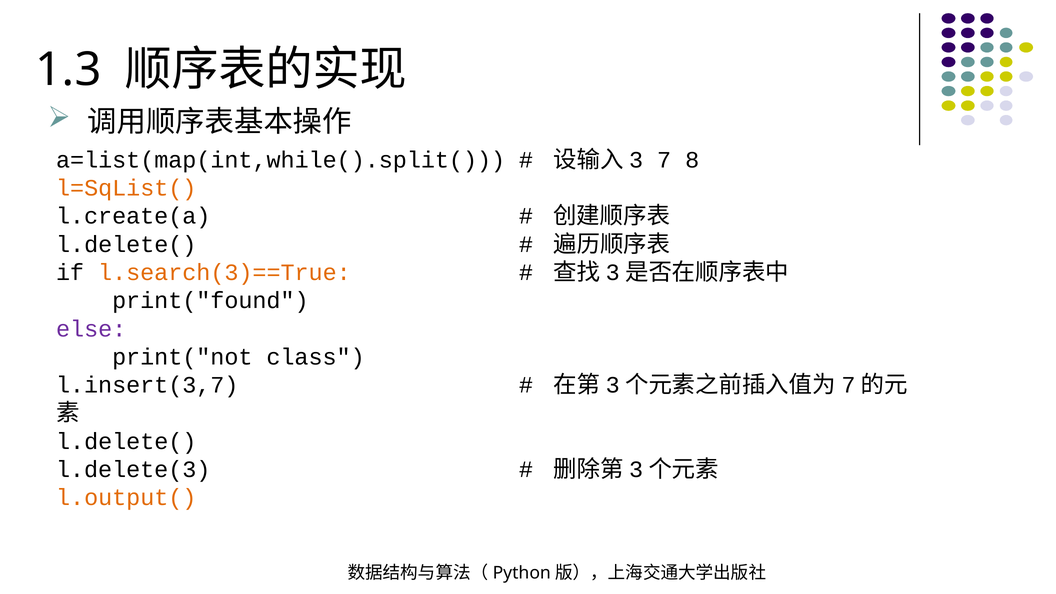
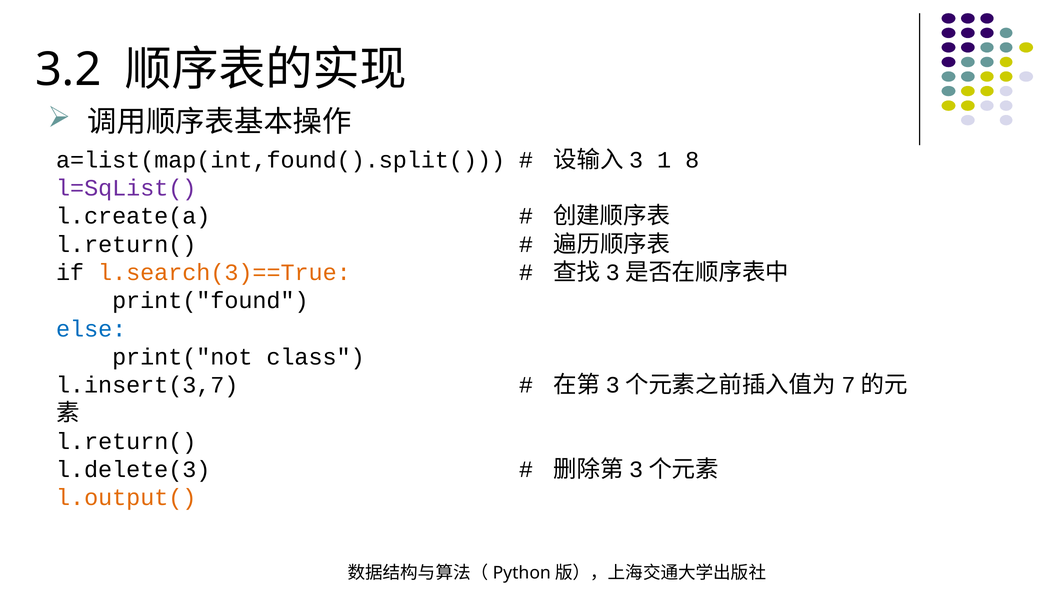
1.3: 1.3 -> 3.2 (68, 70)
a=list(map(int,while().split(: a=list(map(int,while().split( -> a=list(map(int,found().split( (281, 160)
7: 7 -> 1 (664, 160)
l=SqList( colour: orange -> purple (126, 188)
l.delete(: l.delete( -> l.return( (126, 244)
else colour: purple -> blue (91, 329)
l.delete(: l.delete( -> l.return( (126, 441)
